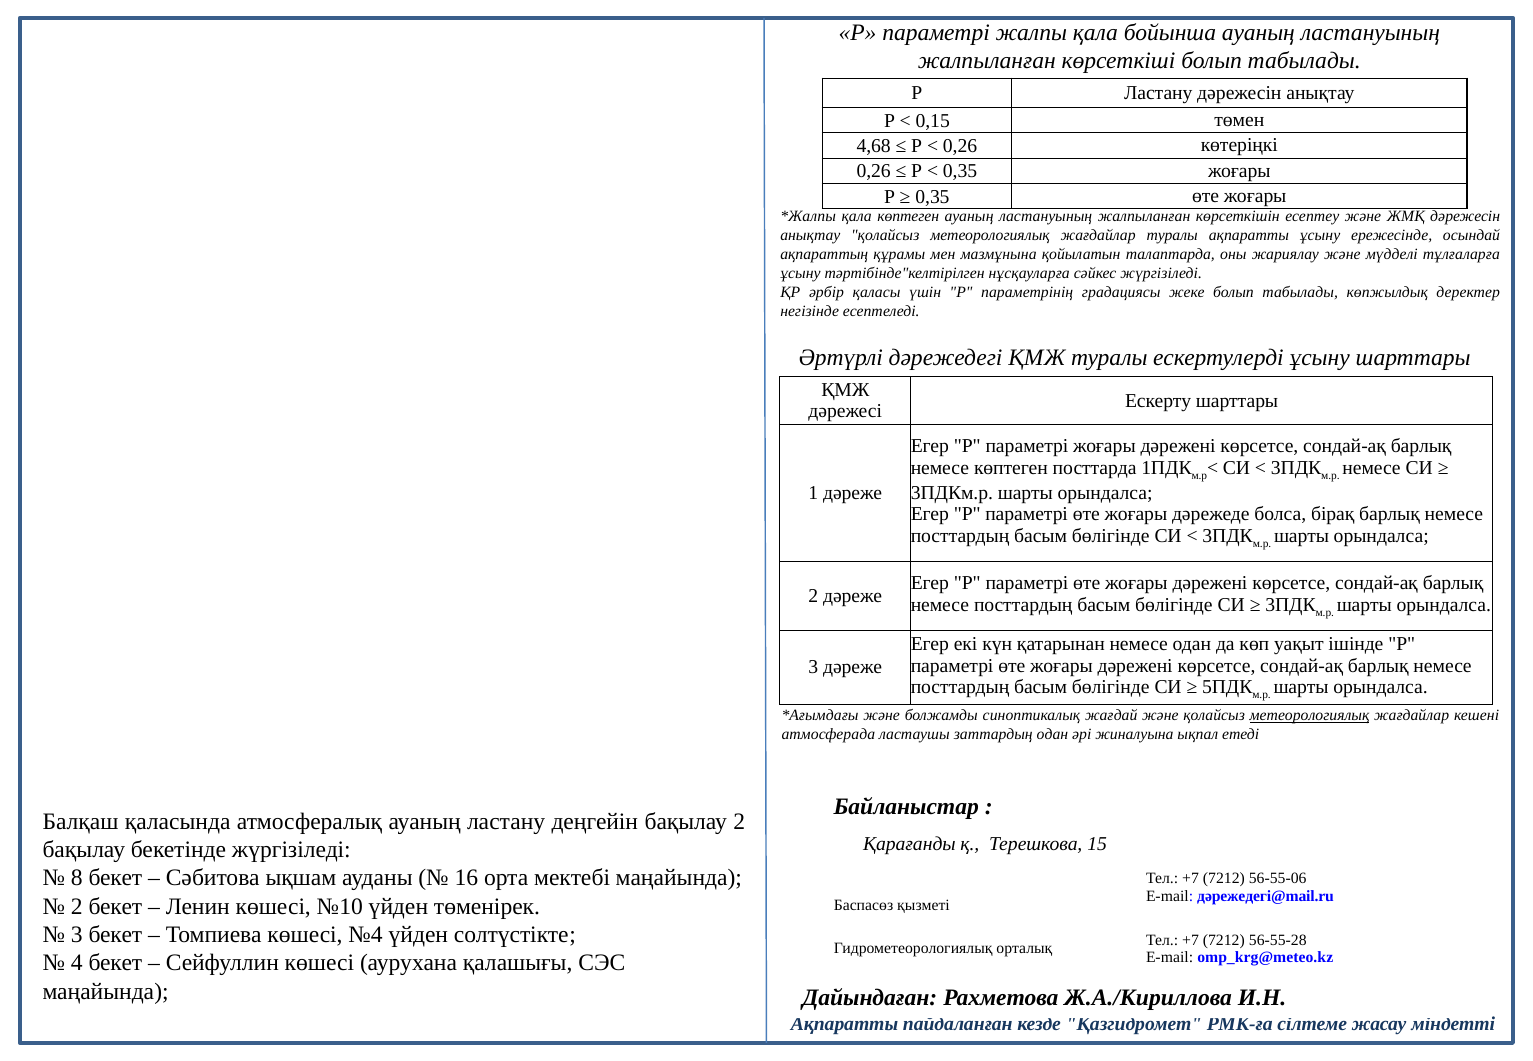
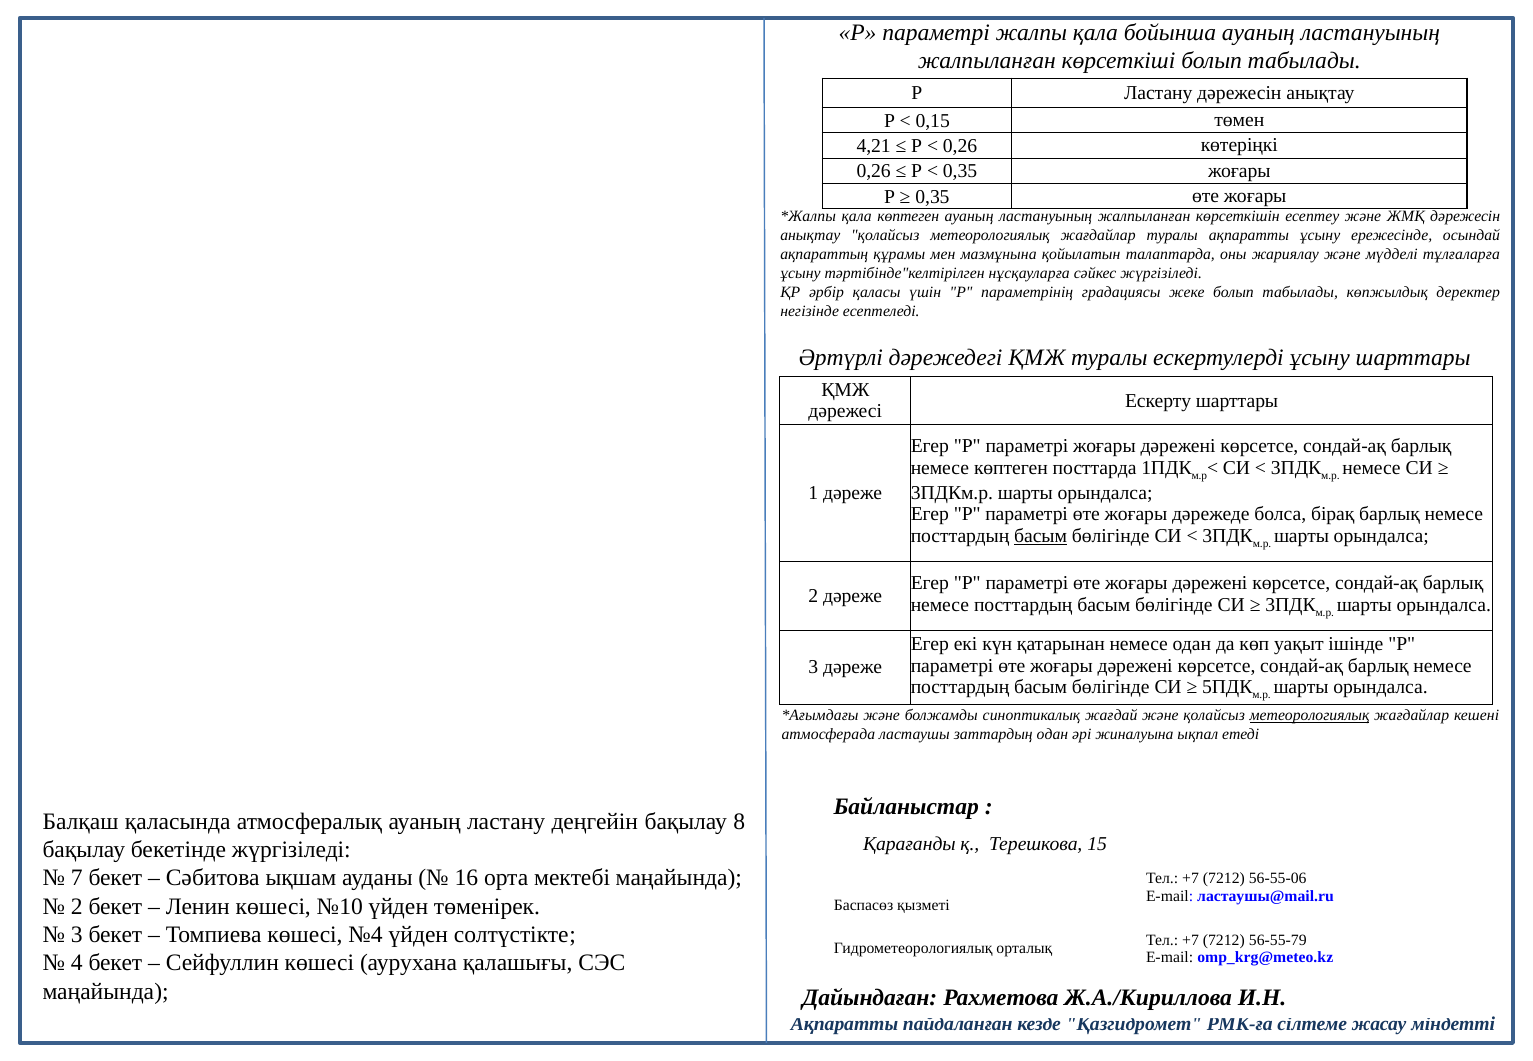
4,68: 4,68 -> 4,21 (874, 146)
басым underline: none -> present (1041, 536)
бақылау 2: 2 -> 8 (739, 822)
8: 8 -> 7 (77, 878)
дәрежедегі@mail.ru: дәрежедегі@mail.ru -> ластаушы@mail.ru (1266, 896)
56-55-28: 56-55-28 -> 56-55-79 (1278, 940)
